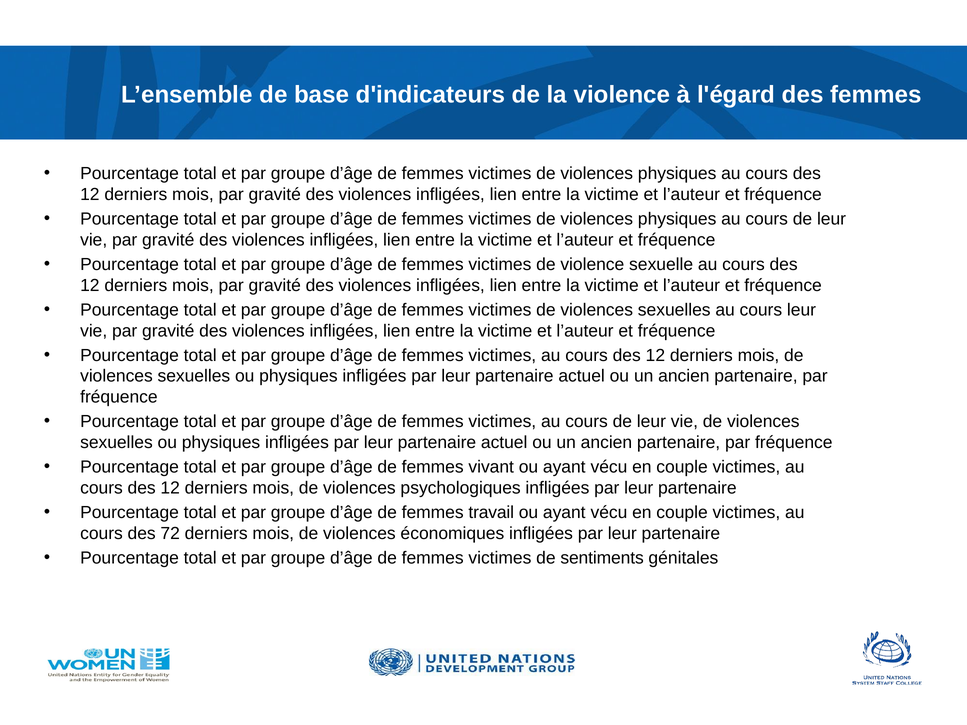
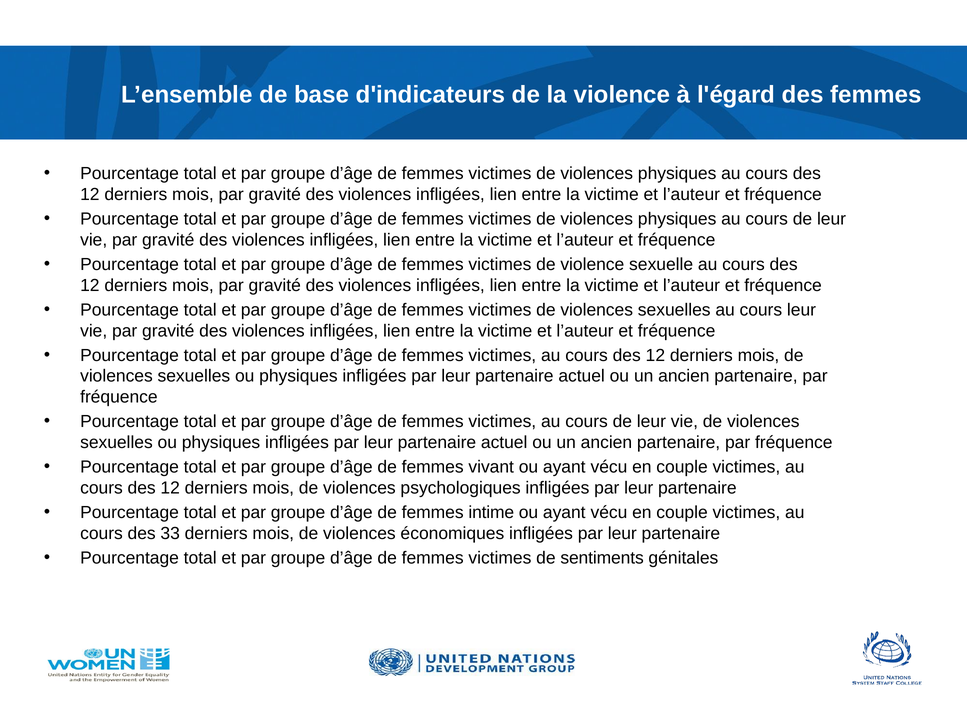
travail: travail -> intime (491, 513)
72: 72 -> 33 (170, 534)
